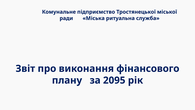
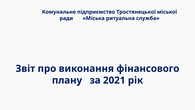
2095: 2095 -> 2021 (114, 80)
